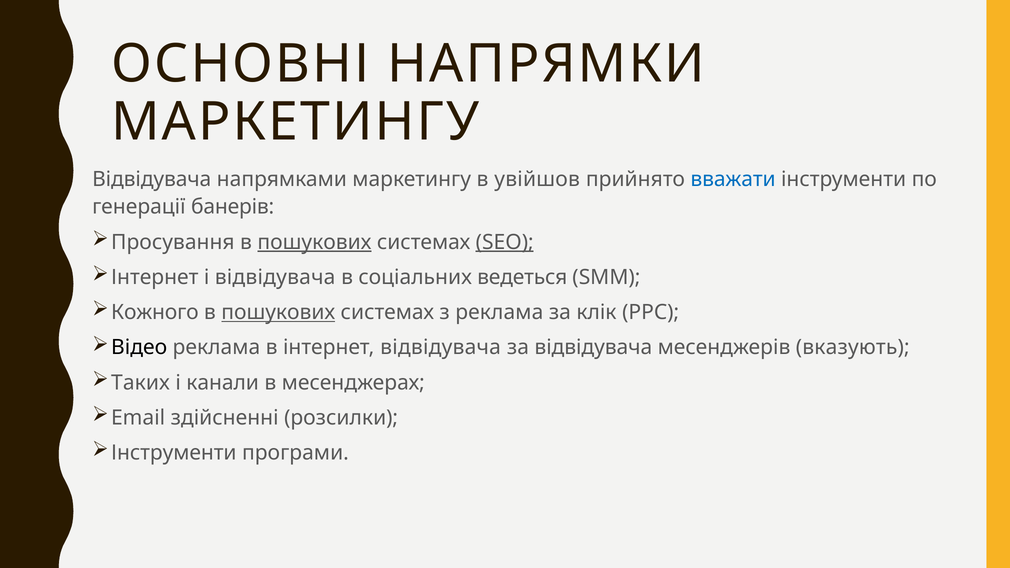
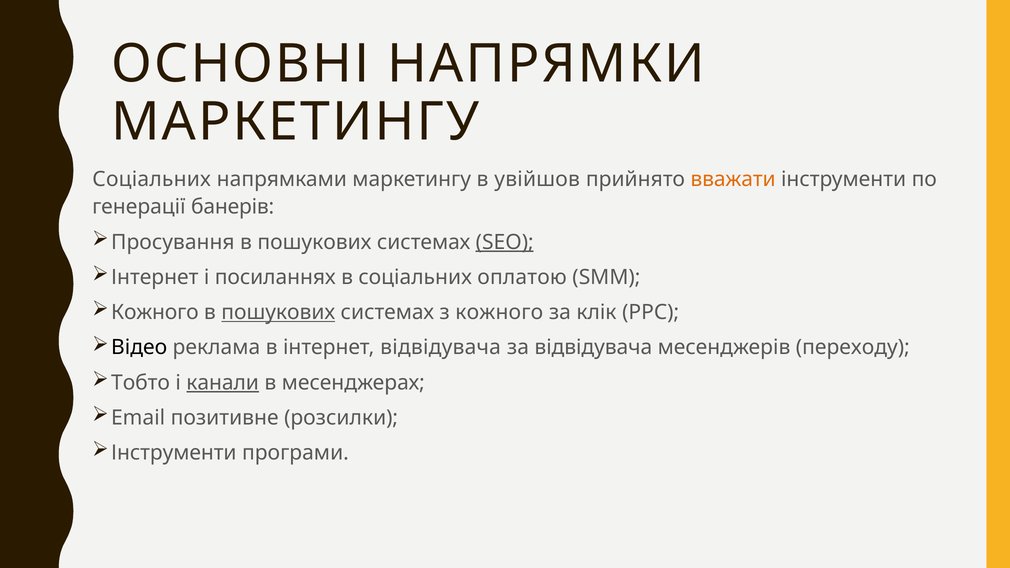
Відвідувача: Відвідувача -> Соціальних (152, 179)
вважати colour: blue -> orange (733, 179)
пошукових underline: present -> none (314, 242)
і відвідувача: відвідувача -> посиланнях (275, 277)
ведеться: ведеться -> оплатою (522, 277)
з реклама: реклама -> кожного (499, 312)
вказують: вказують -> переходу (853, 348)
Таких: Таких -> Тобто (141, 383)
канали underline: none -> present (223, 383)
здійсненні: здійсненні -> позитивне (225, 418)
